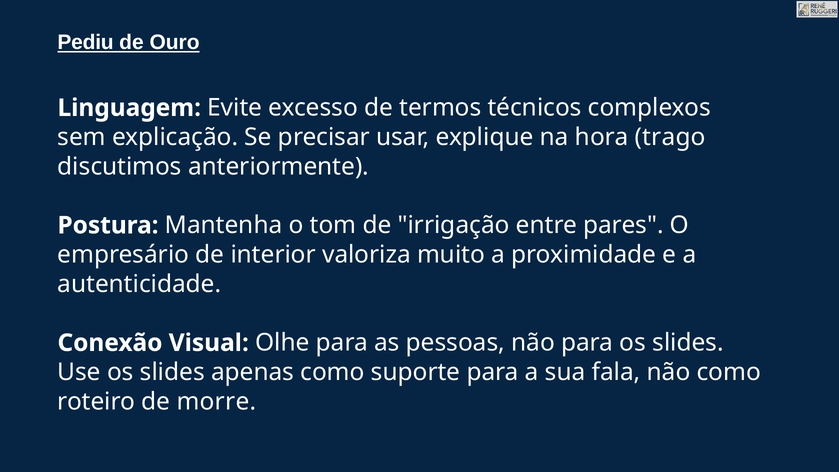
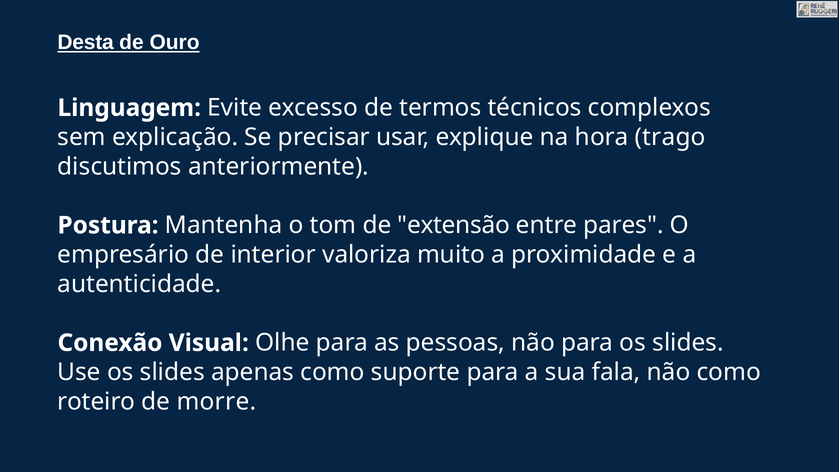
Pediu: Pediu -> Desta (86, 43)
irrigação: irrigação -> extensão (454, 225)
